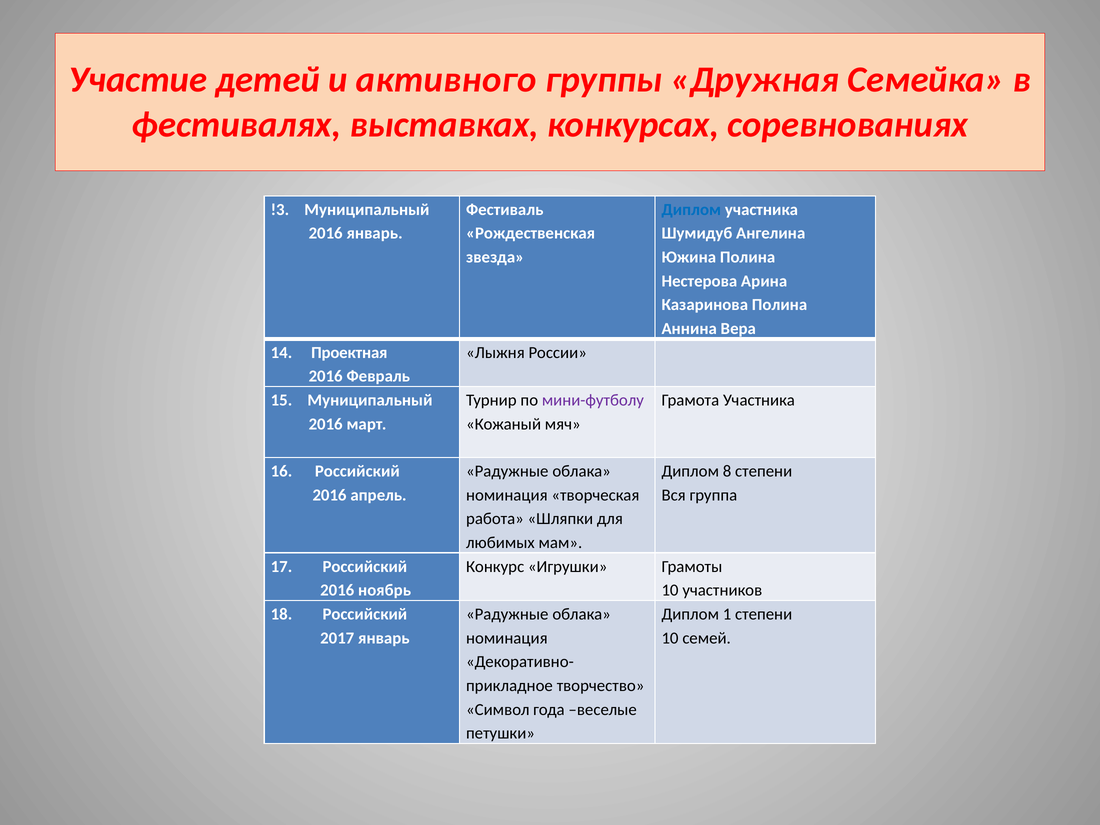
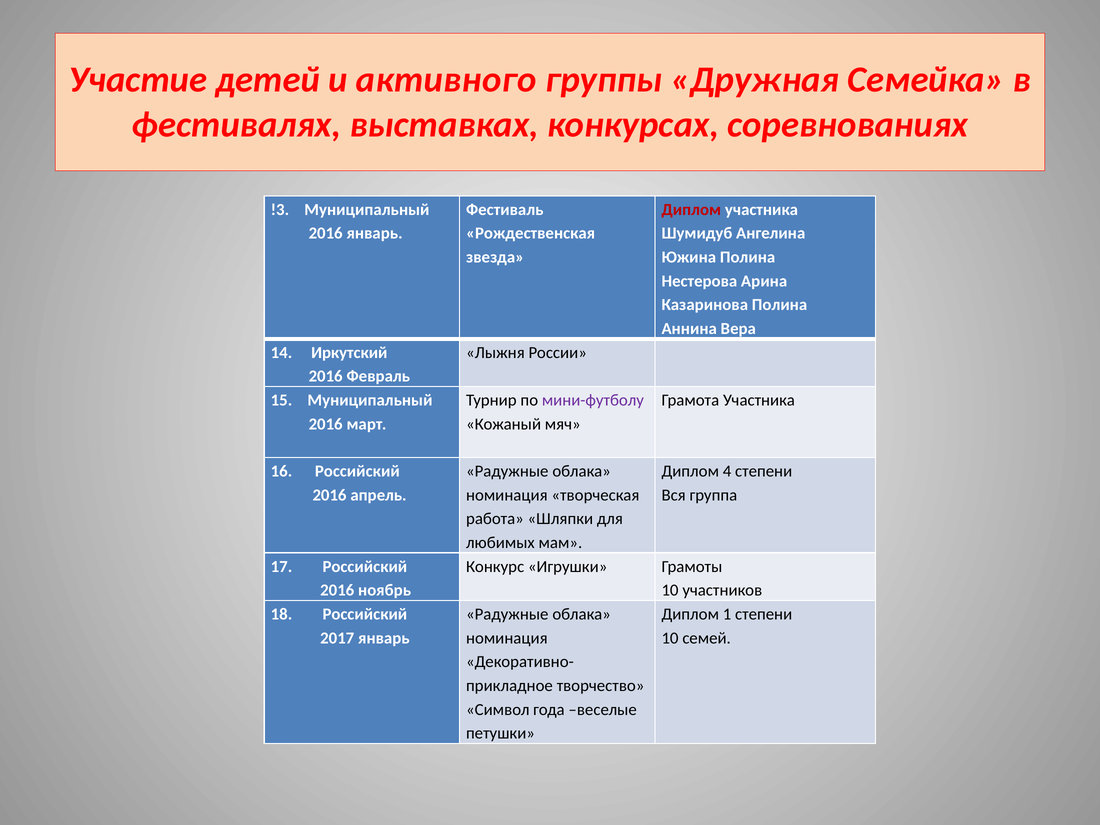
Диплом colour: blue -> red (691, 210)
Проектная: Проектная -> Иркутский (349, 353)
8: 8 -> 4 (727, 471)
